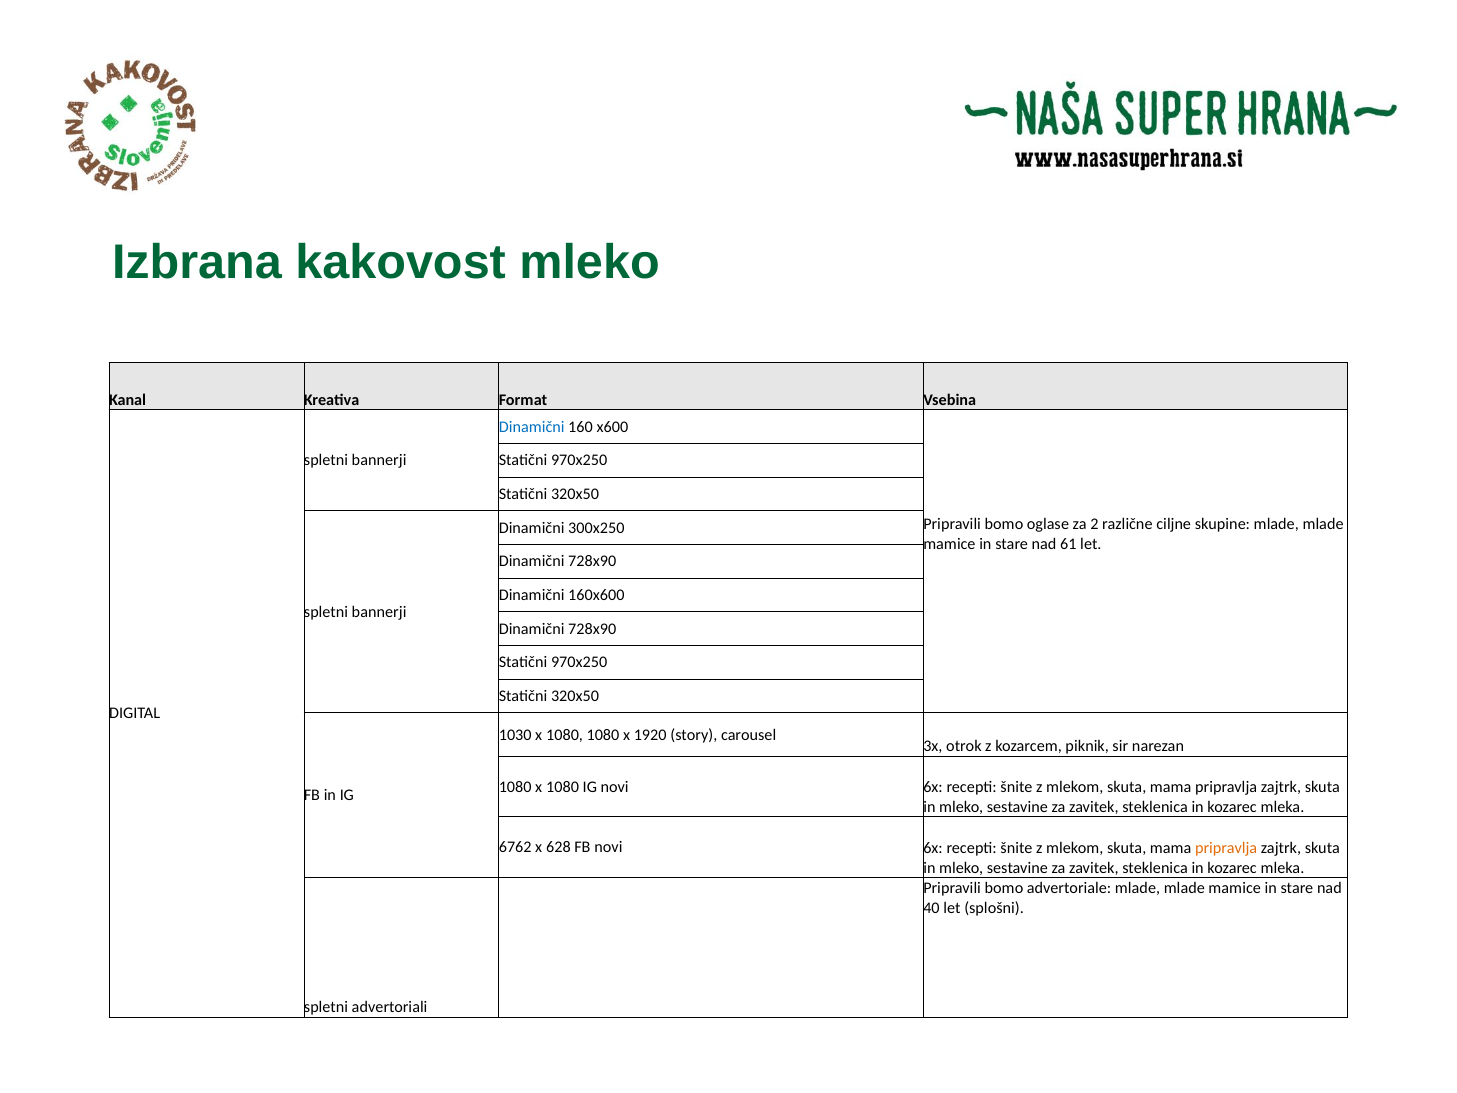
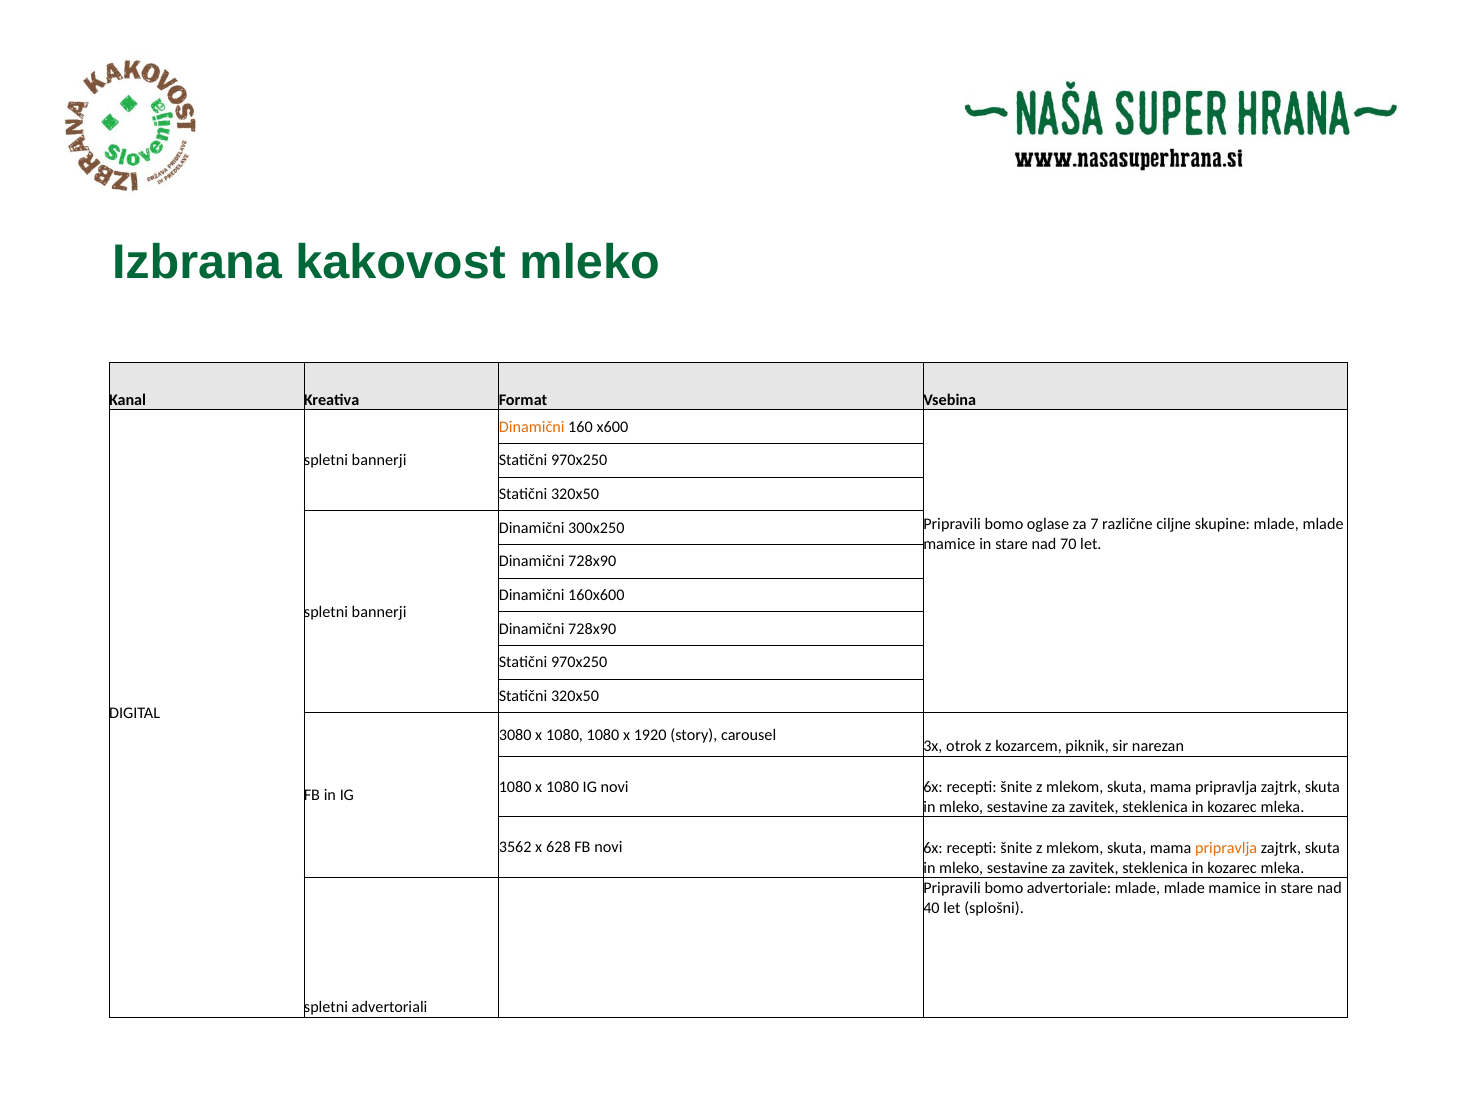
Dinamični colour: blue -> orange (532, 427)
2: 2 -> 7 (1094, 524)
61: 61 -> 70 (1068, 544)
1030: 1030 -> 3080 (515, 735)
6762: 6762 -> 3562 (515, 847)
